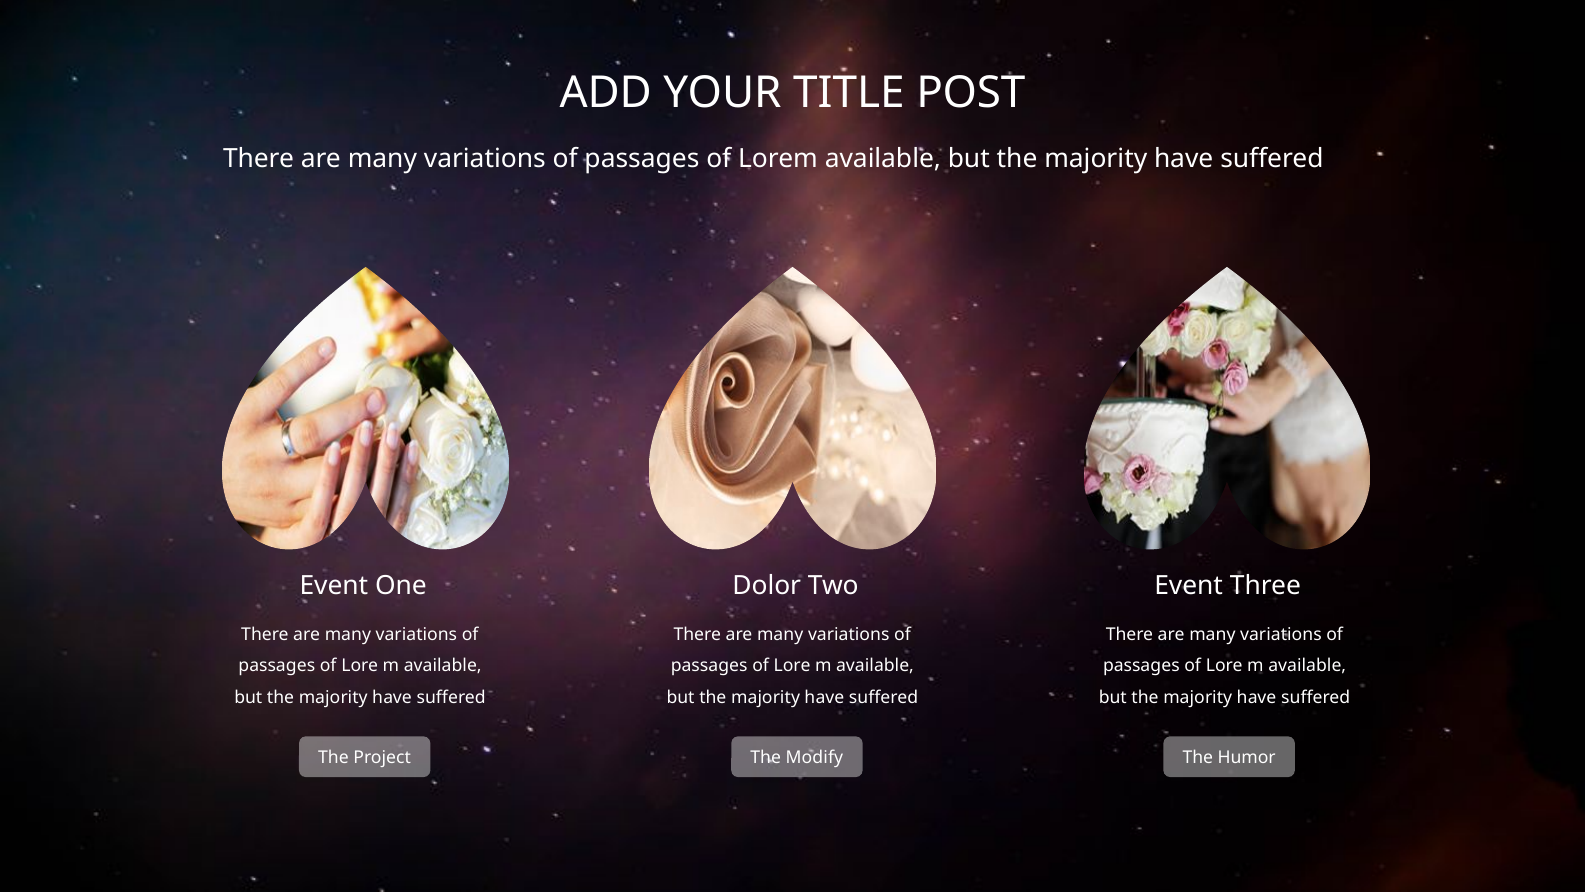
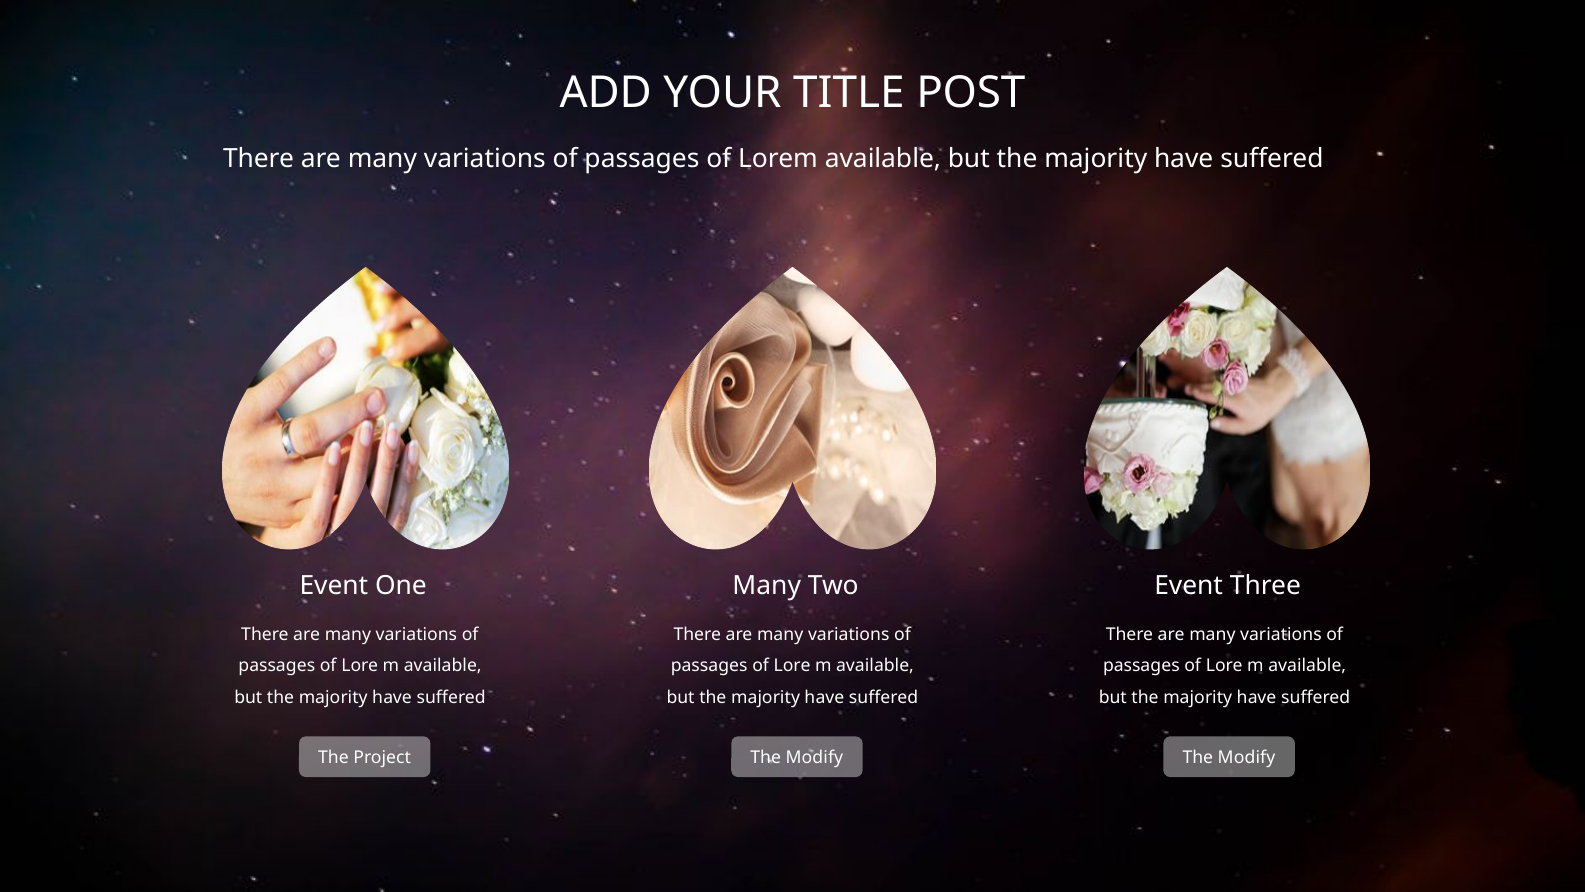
Dolor: Dolor -> Many (767, 586)
Humor: Humor -> Modify (1247, 758)
